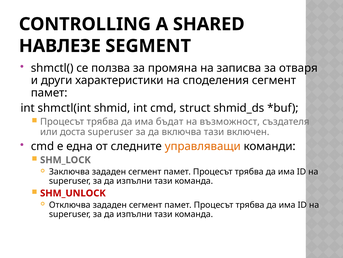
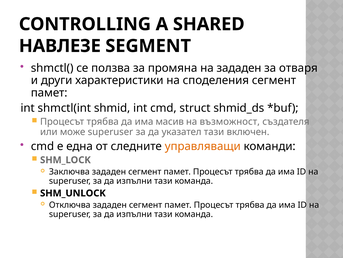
на записва: записва -> зададен (239, 68)
бъдат: бъдат -> масив (170, 121)
доста: доста -> може (73, 132)
включва: включва -> указател (182, 132)
SHM_UNLOCK colour: red -> black (73, 193)
